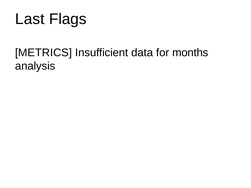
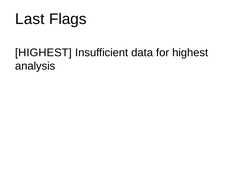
METRICS: METRICS -> HIGHEST (43, 53)
for months: months -> highest (190, 53)
